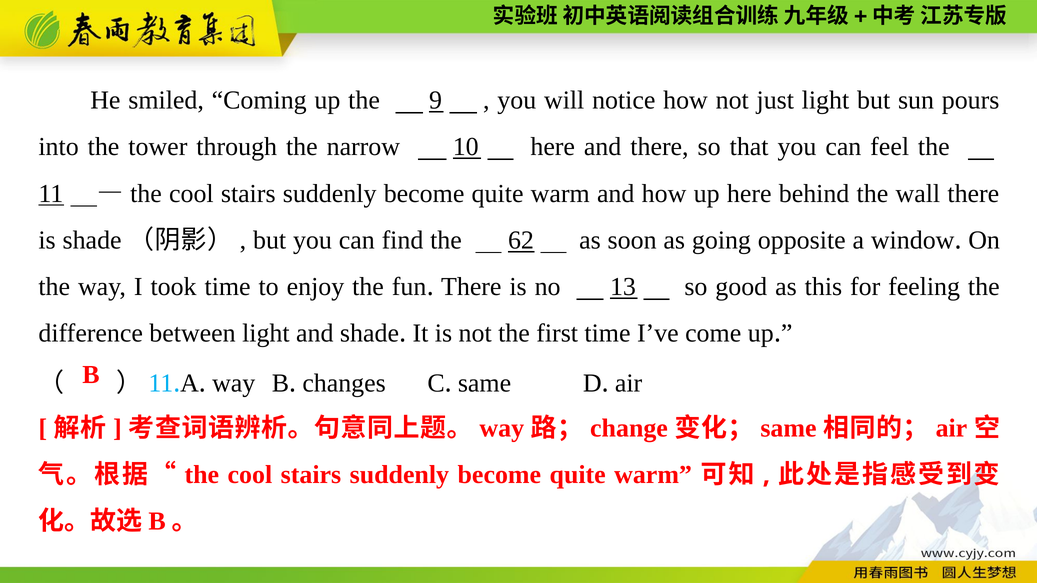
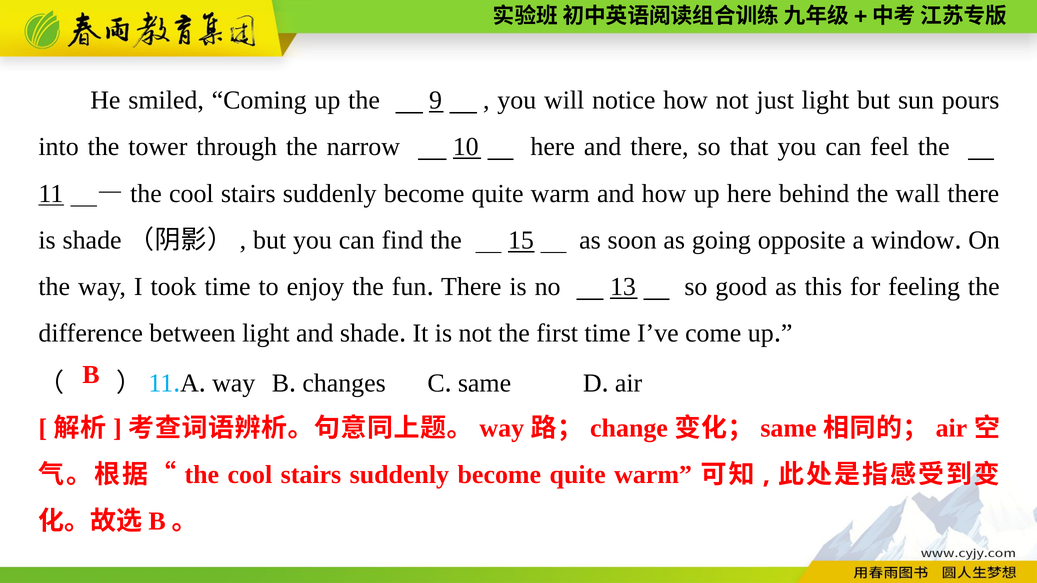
62: 62 -> 15 (521, 240)
